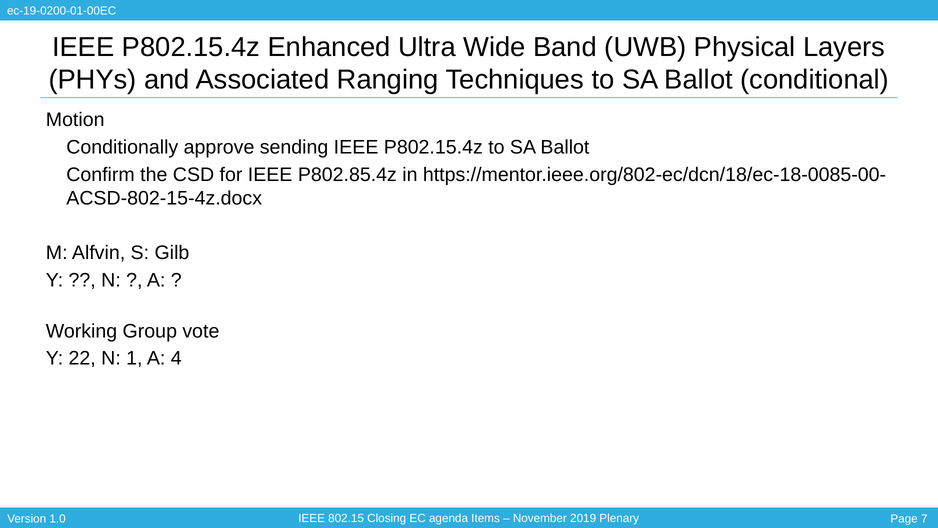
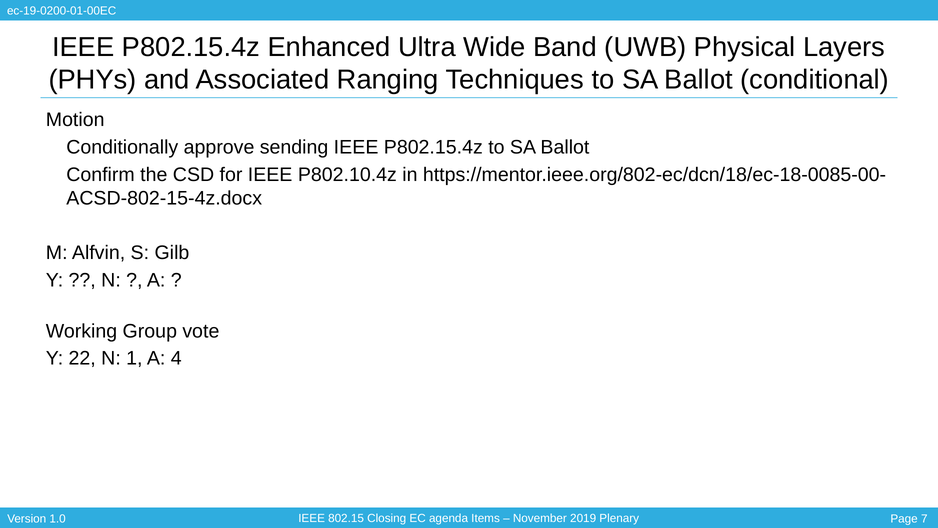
P802.85.4z: P802.85.4z -> P802.10.4z (347, 175)
